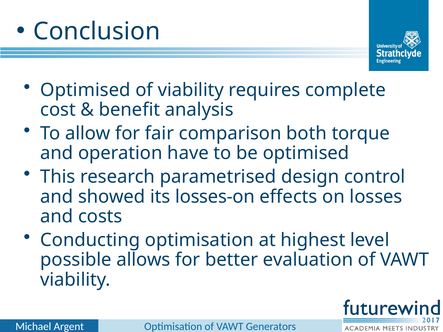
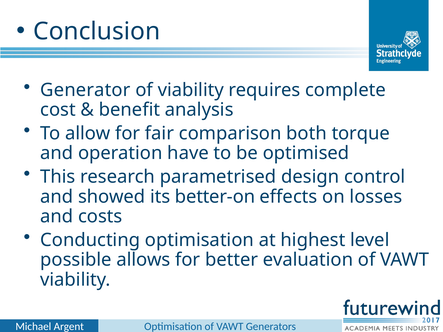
Optimised: Optimised -> Generator (85, 90)
losses-on: losses-on -> better-on (215, 197)
